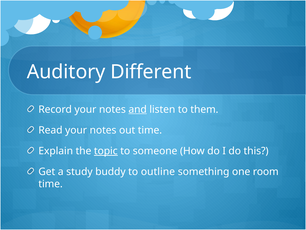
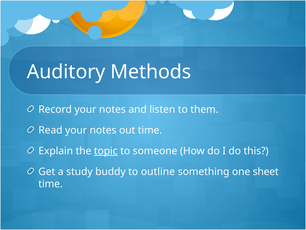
Different: Different -> Methods (151, 72)
and underline: present -> none (138, 109)
room: room -> sheet (266, 171)
